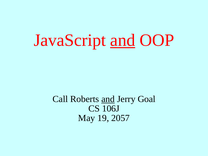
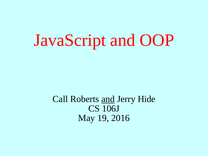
and underline: present -> none (123, 40)
Goal: Goal -> Hide (147, 99)
2057: 2057 -> 2016 (121, 118)
